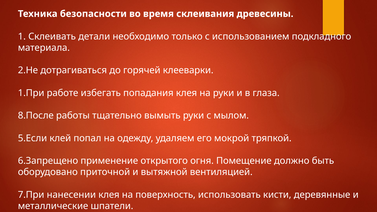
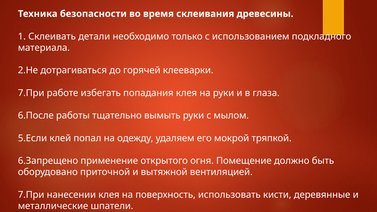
1.При: 1.При -> 7.При (31, 93)
8.После: 8.После -> 6.После (36, 116)
